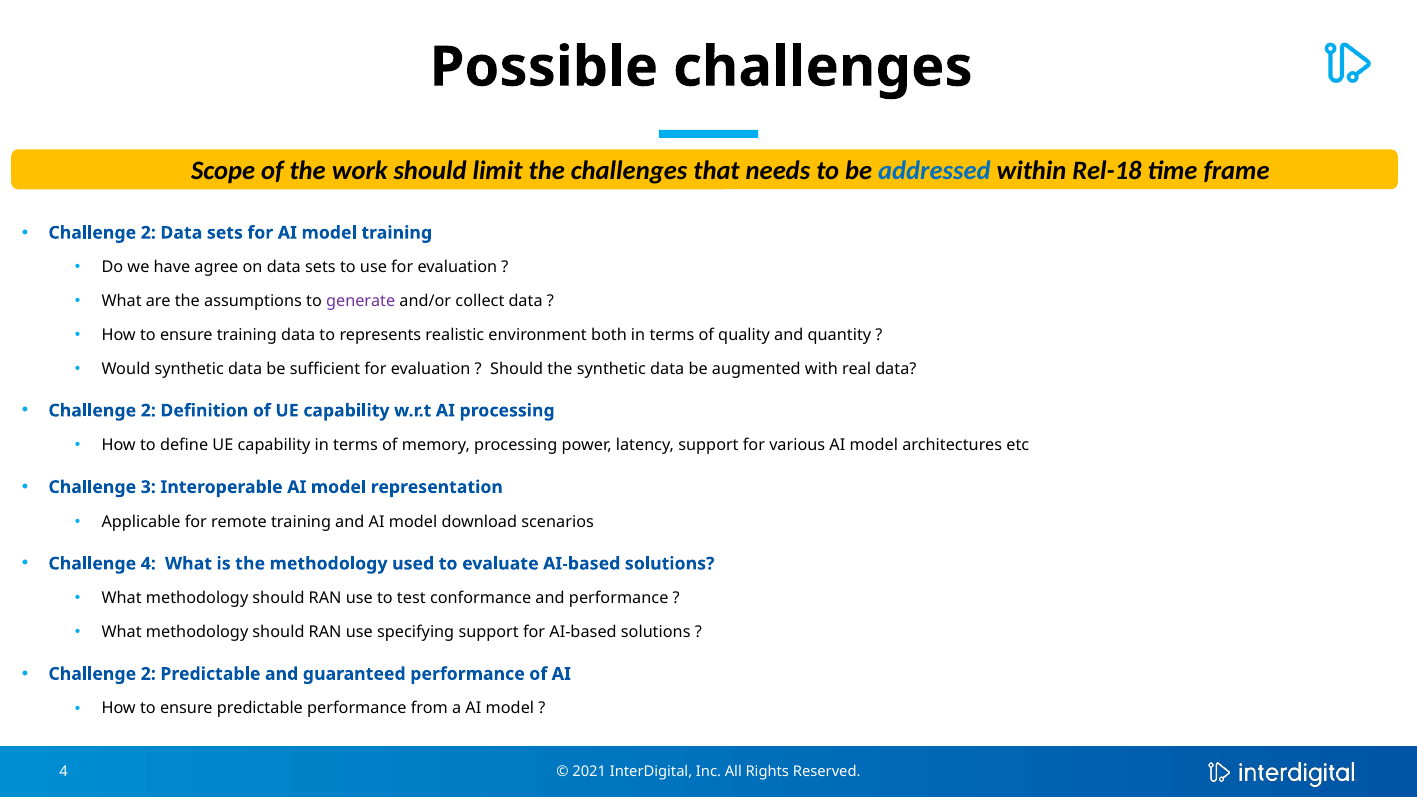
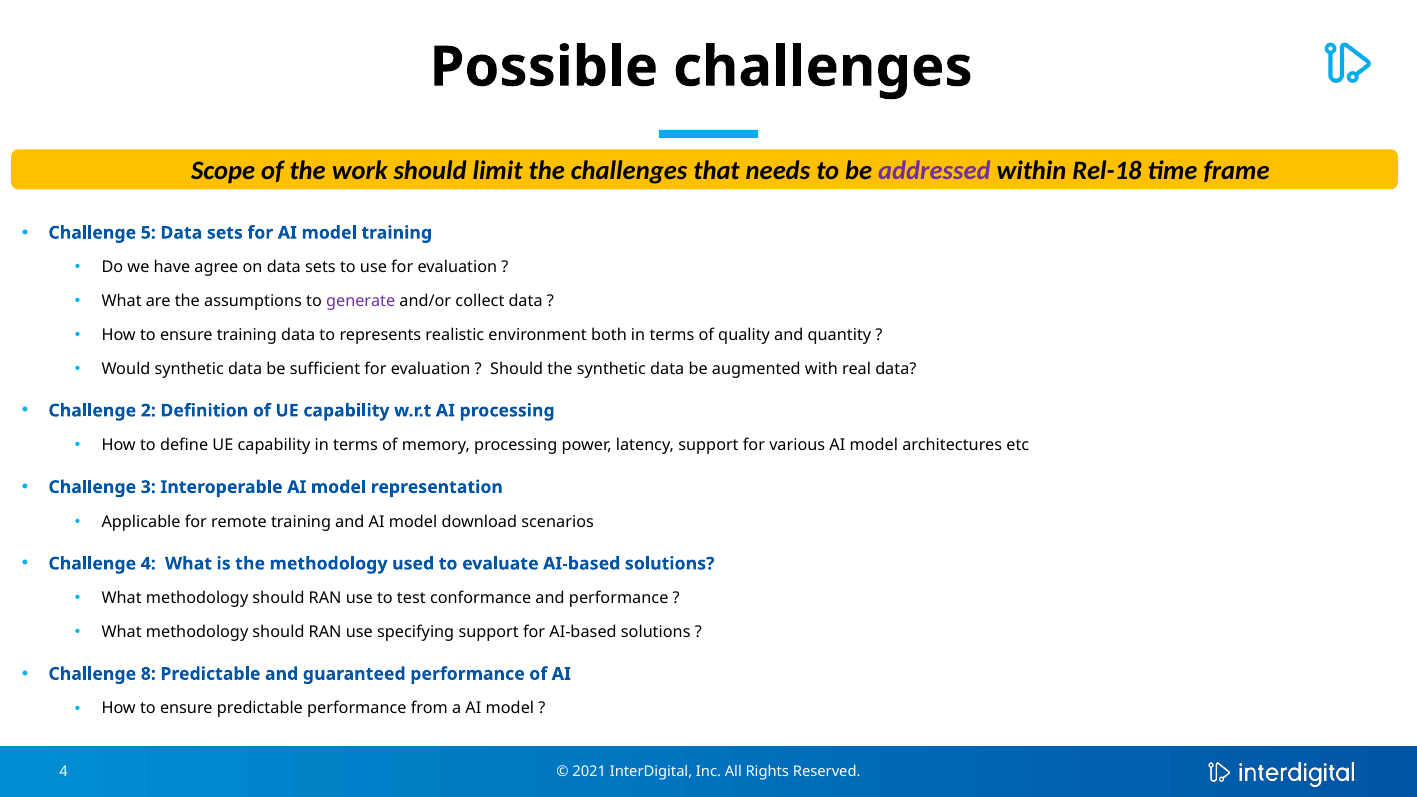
addressed colour: blue -> purple (934, 171)
2: 2 -> 5 (148, 233)
2: 2 -> 8 (148, 674)
